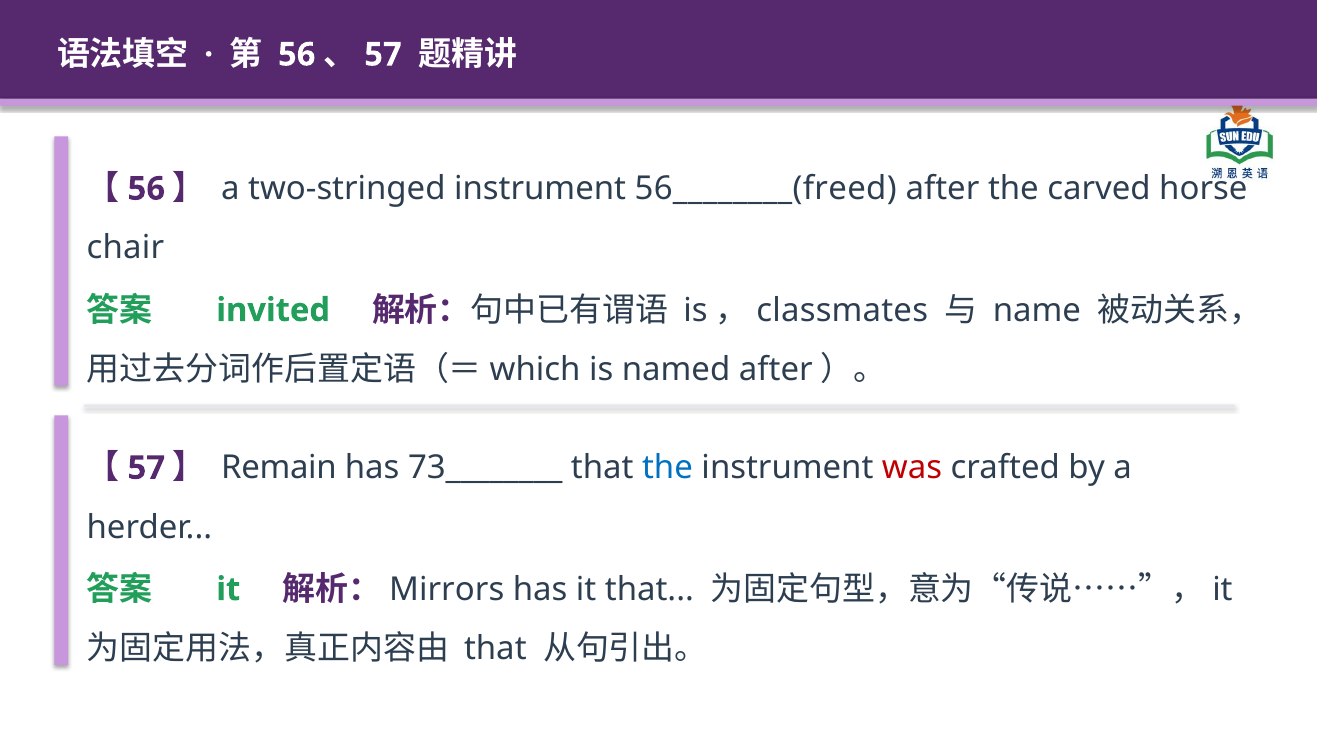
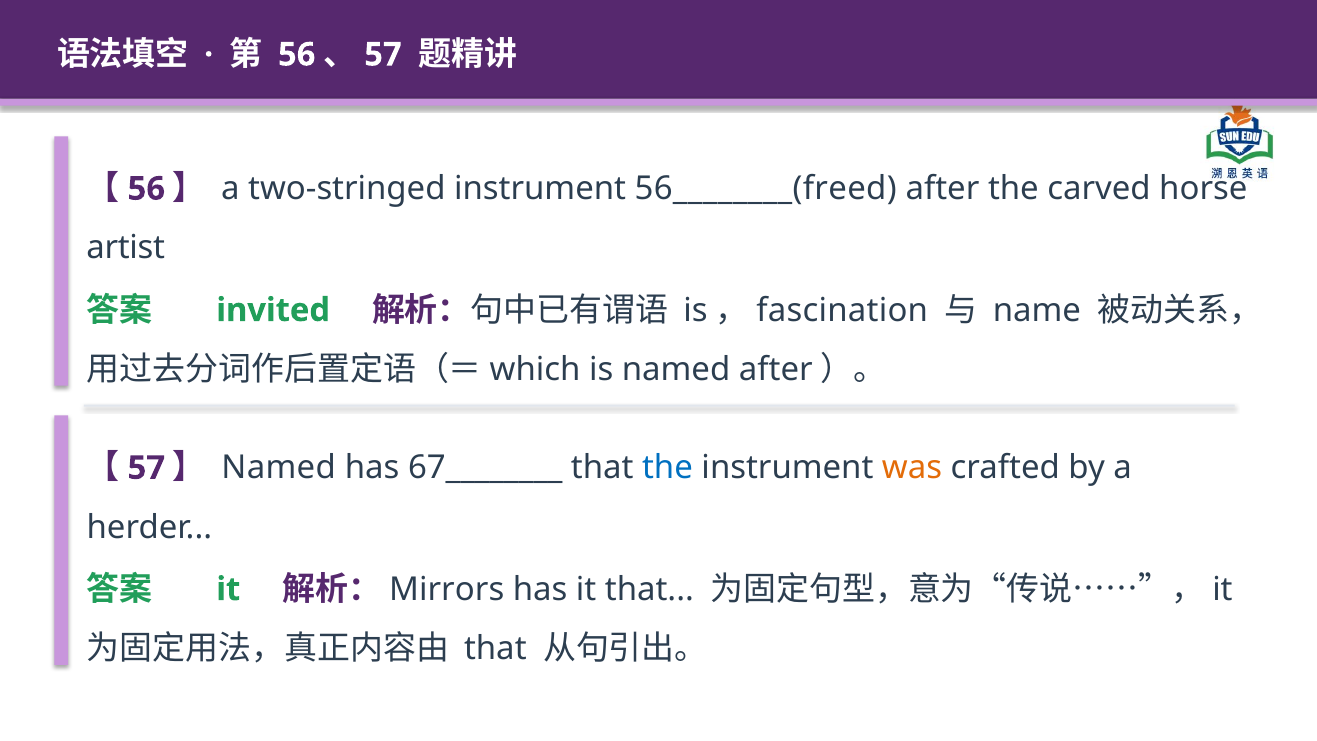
chair: chair -> artist (126, 248)
classmates: classmates -> fascination (842, 310)
Remain: Remain -> Named (279, 468)
73________: 73________ -> 67________ (485, 468)
was colour: red -> orange (912, 468)
